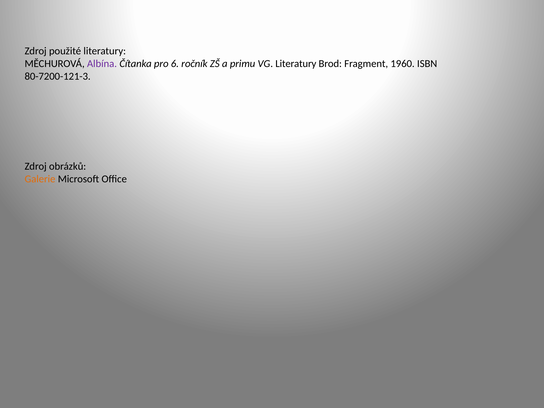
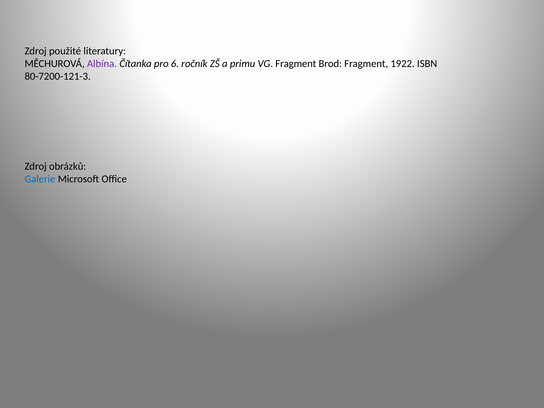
VG Literatury: Literatury -> Fragment (296, 64)
1960: 1960 -> 1922 (403, 64)
Galerie colour: orange -> blue (40, 179)
